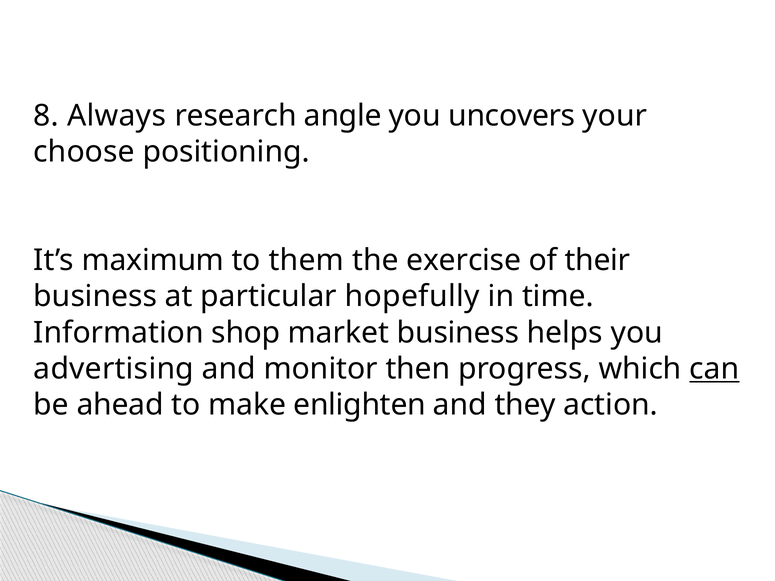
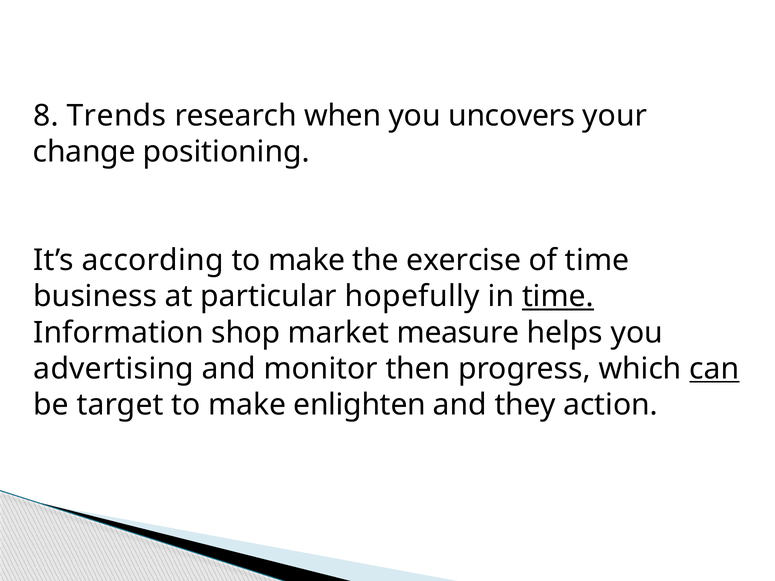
Always: Always -> Trends (117, 116)
angle: angle -> when (343, 116)
choose: choose -> change (84, 152)
maximum: maximum -> according (153, 260)
them: them -> make (307, 260)
of their: their -> time (597, 260)
time underline: none -> present (558, 297)
market business: business -> measure (458, 333)
ahead: ahead -> target (120, 405)
